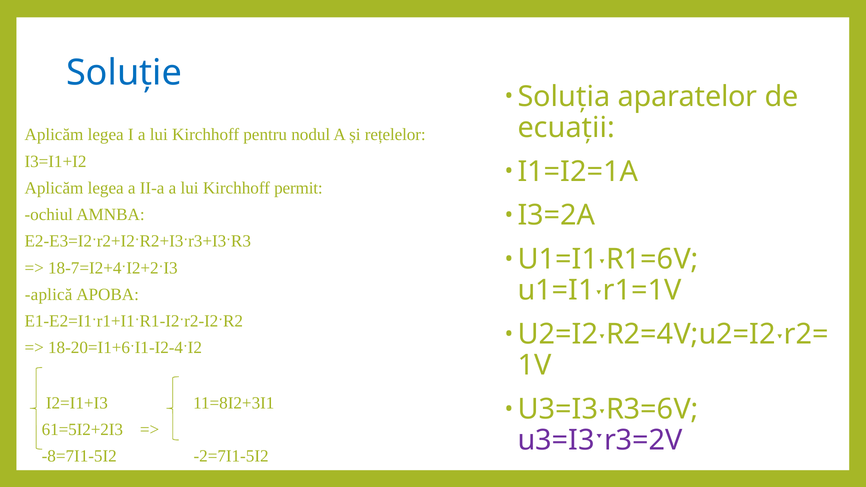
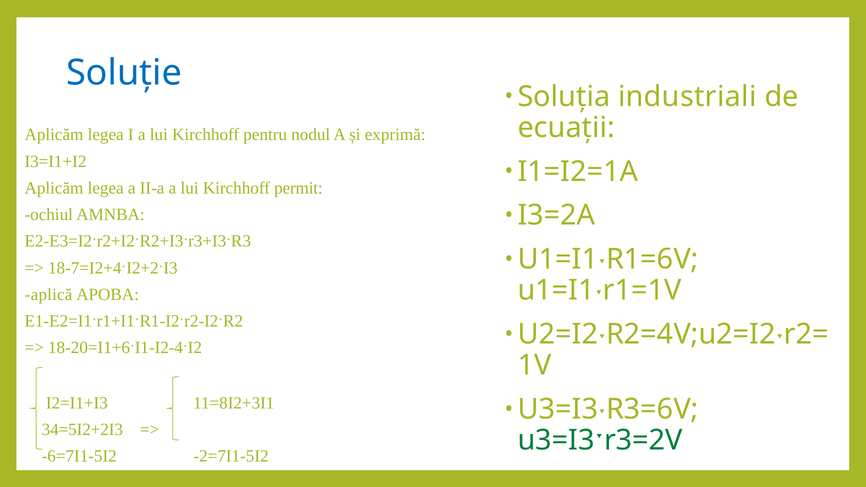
aparatelor: aparatelor -> industriali (687, 97)
rețelelor: rețelelor -> exprimă (395, 135)
61=5I2+2I3: 61=5I2+2I3 -> 34=5I2+2I3 (82, 430)
u3=I3ˑr3=2V colour: purple -> green (600, 441)
-8=7I1-5I2: -8=7I1-5I2 -> -6=7I1-5I2 (79, 456)
